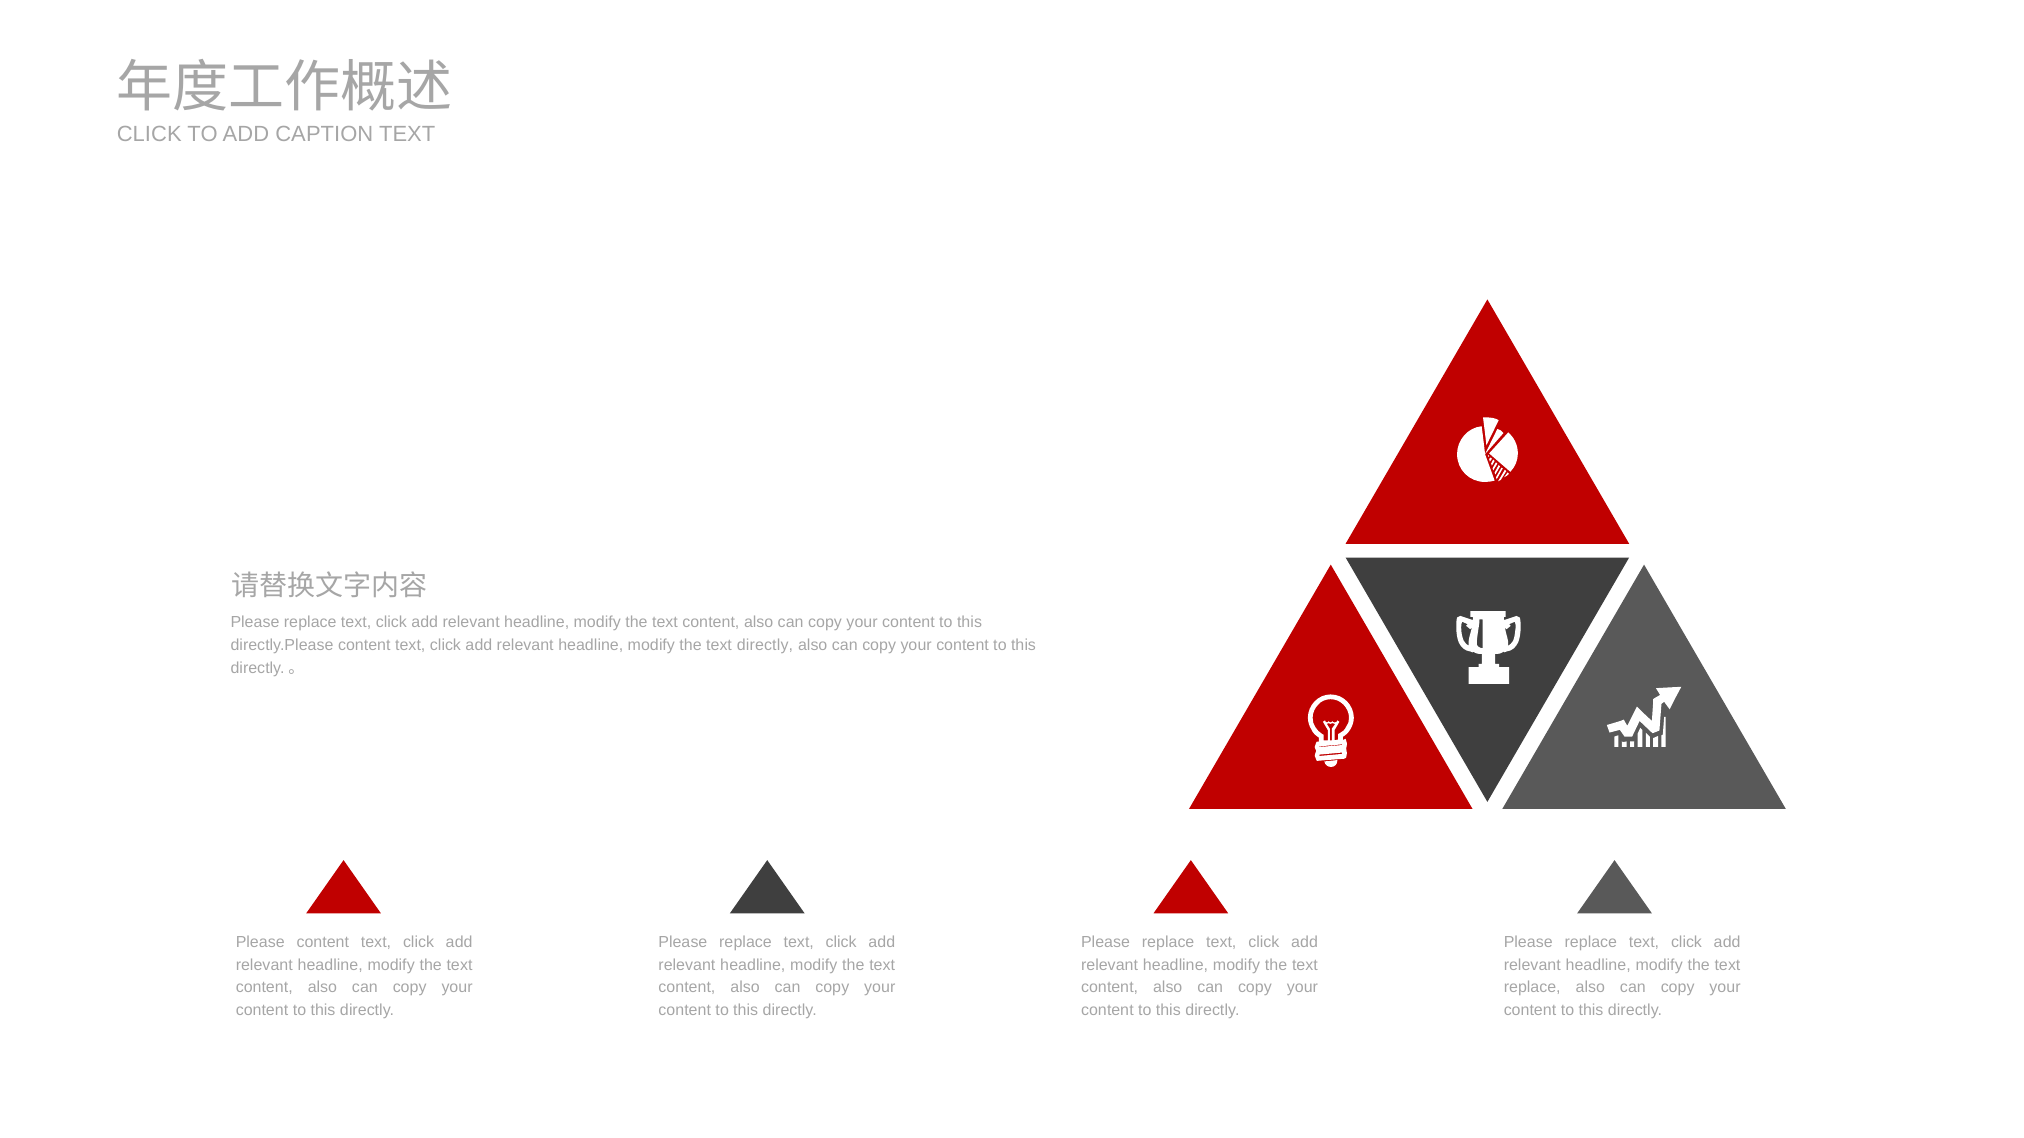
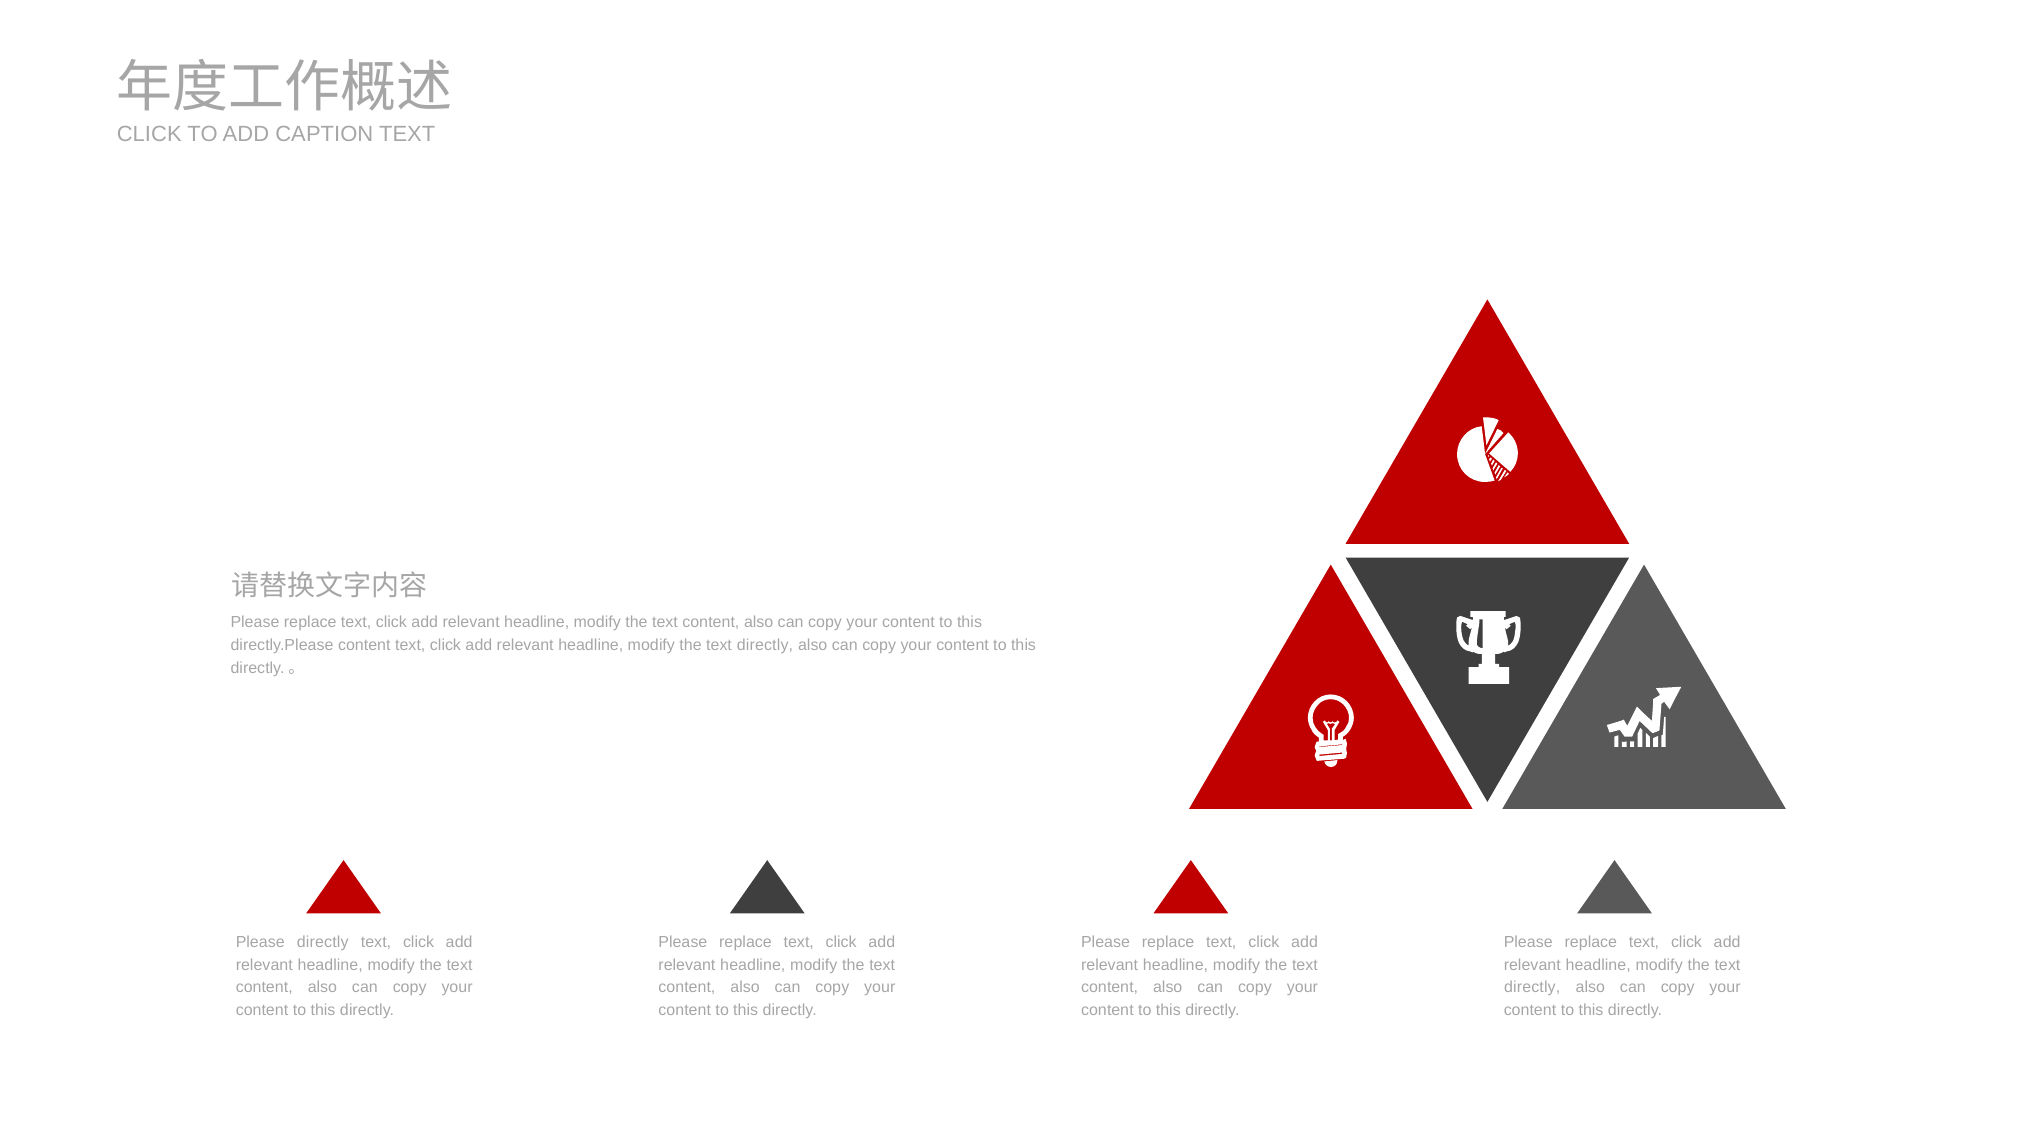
Please content: content -> directly (323, 942)
replace: replace -> directly (1532, 988)
